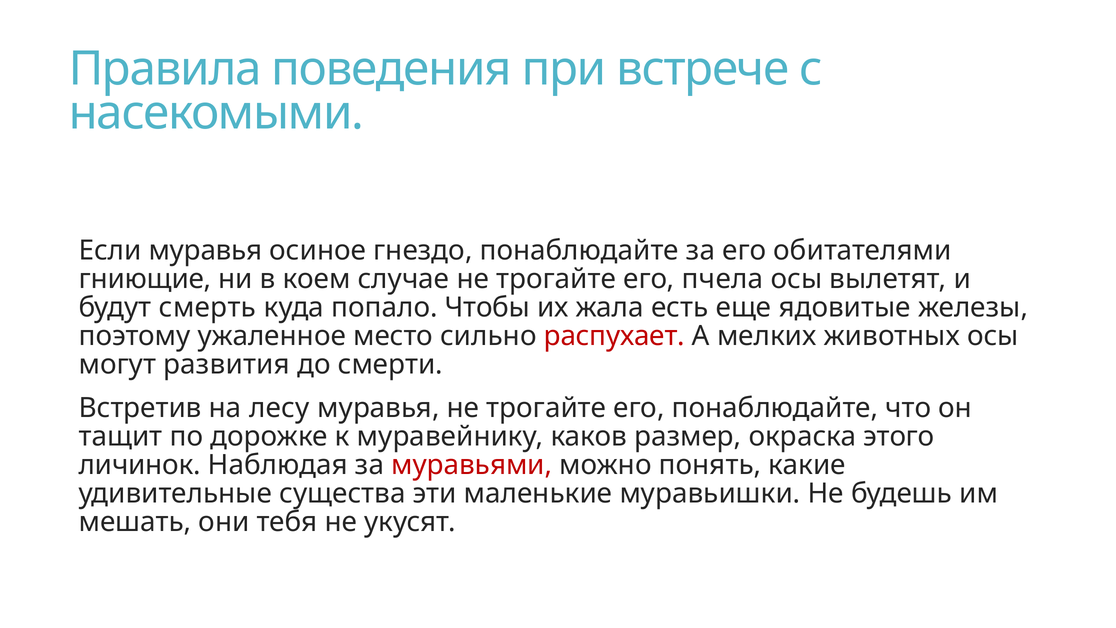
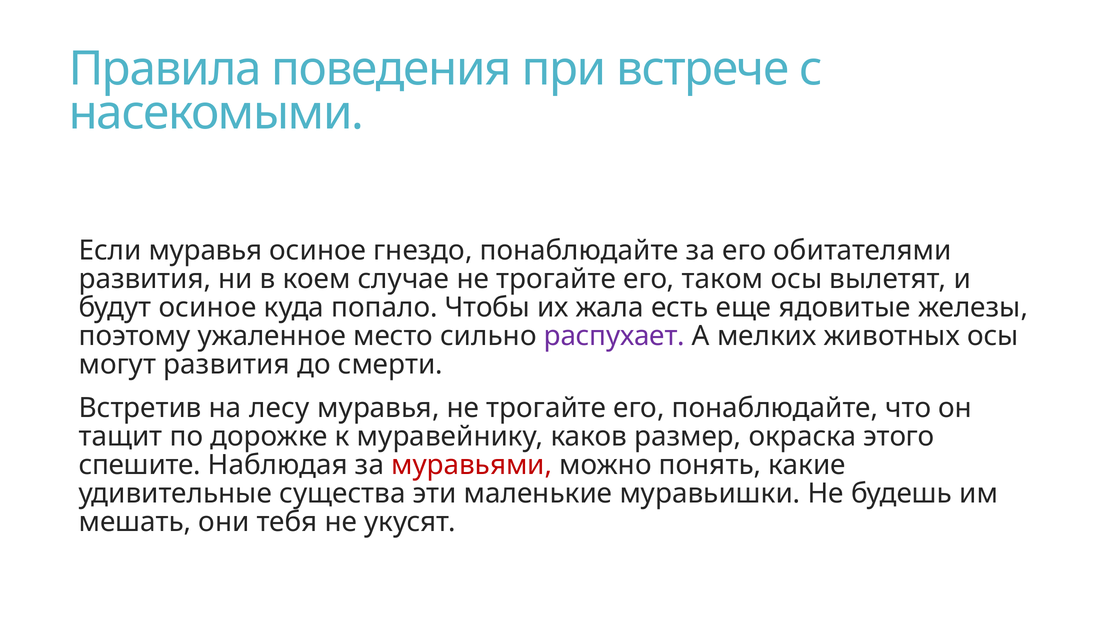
гниющие: гниющие -> развития (145, 279)
пчела: пчела -> таком (723, 279)
будут смерть: смерть -> осиное (208, 307)
распухает colour: red -> purple (614, 336)
личинок: личинок -> спешите (140, 465)
